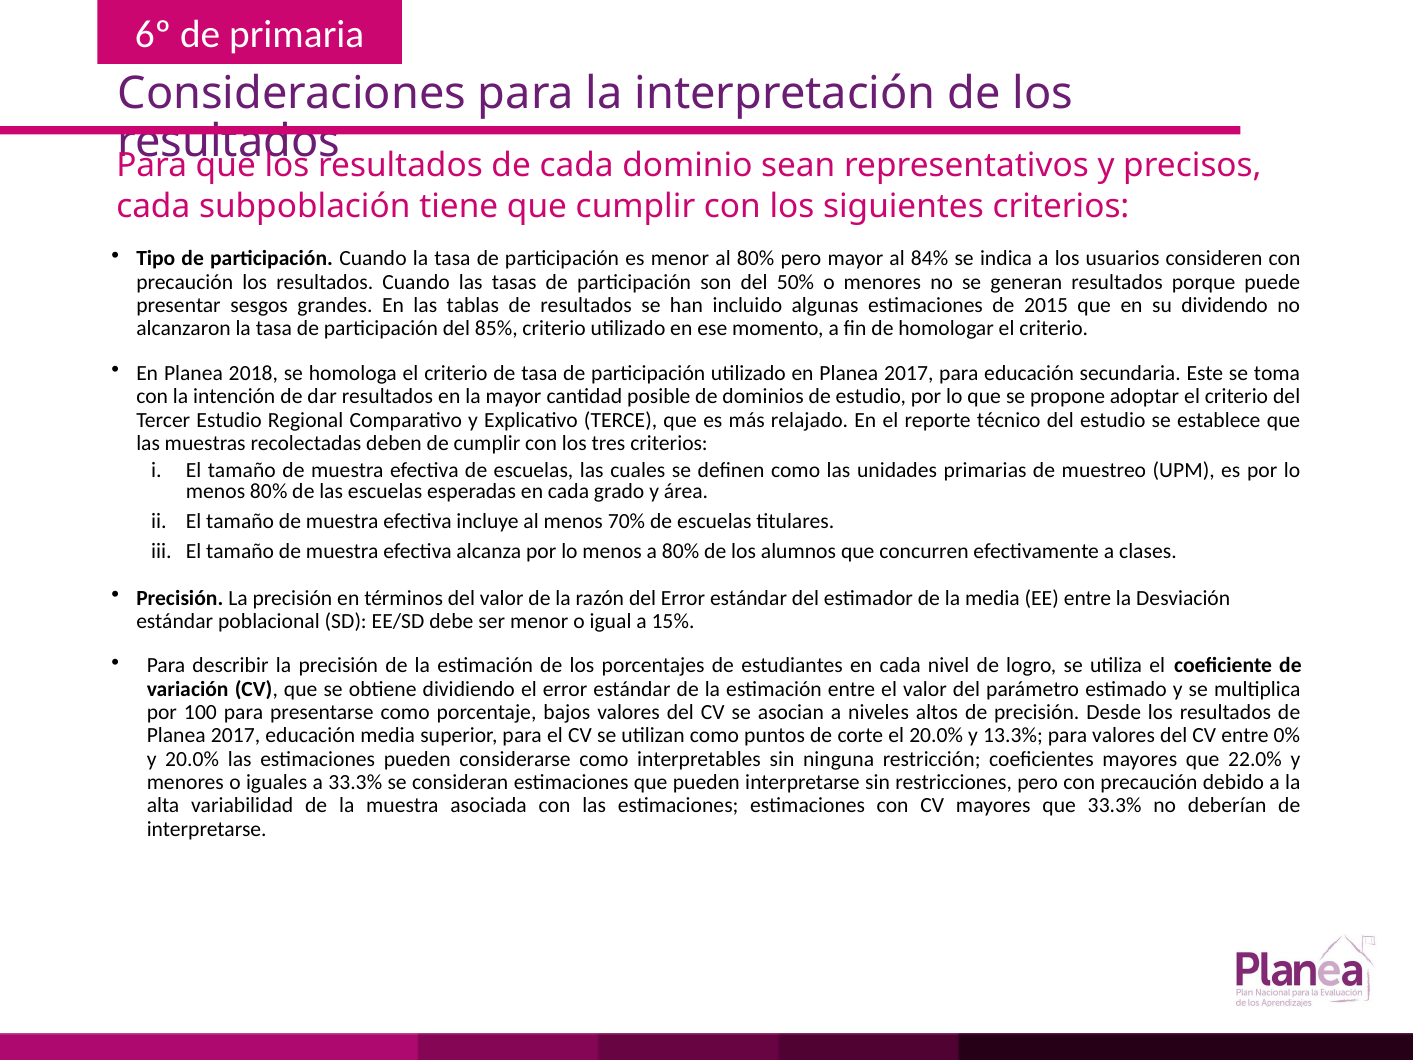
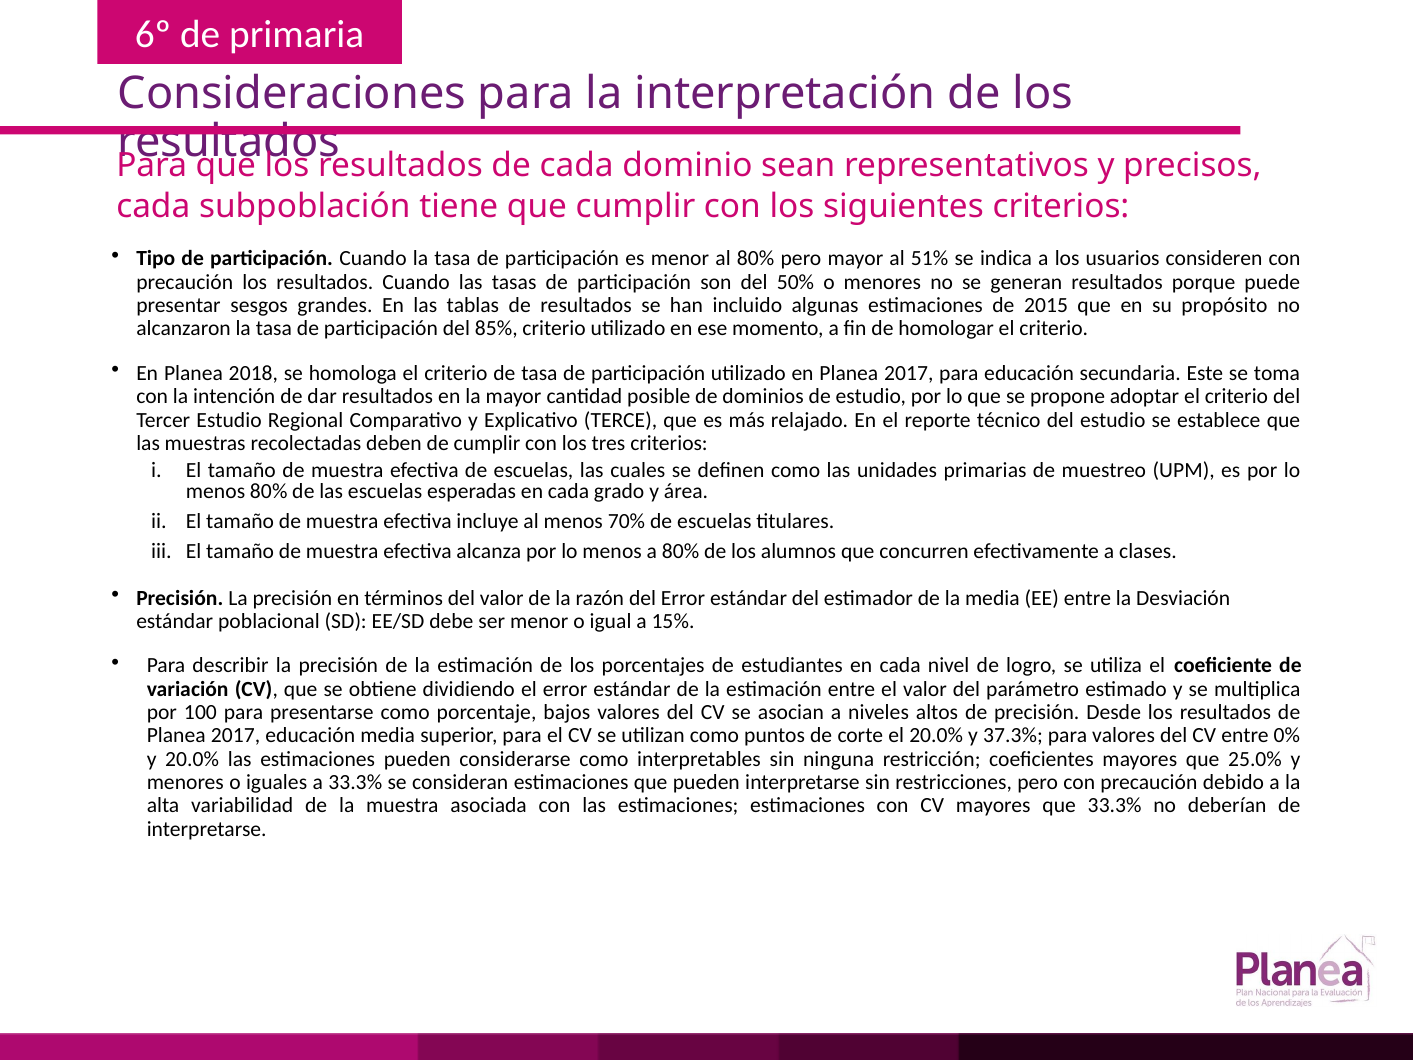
84%: 84% -> 51% (930, 259)
dividendo: dividendo -> propósito (1225, 305)
13.3%: 13.3% -> 37.3% (1013, 735)
22.0%: 22.0% -> 25.0% (1255, 759)
